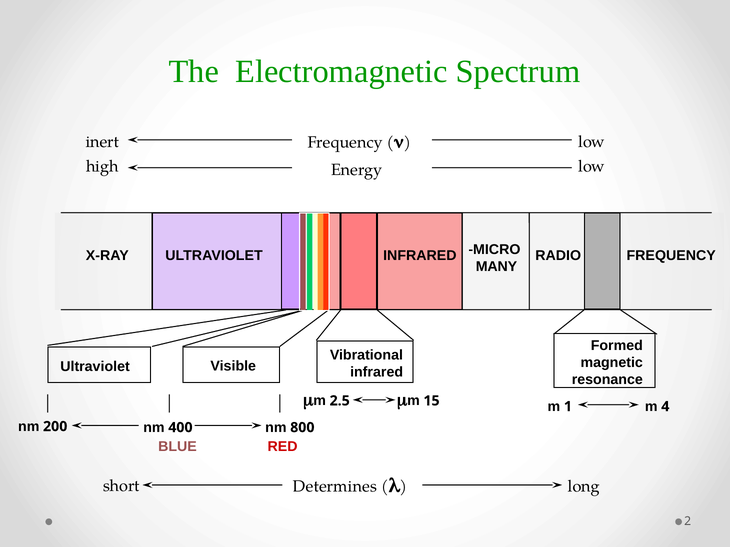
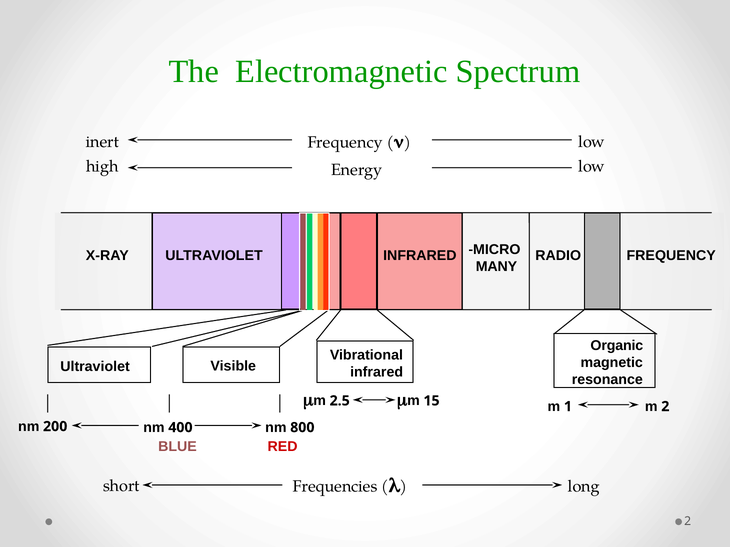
Formed: Formed -> Organic (617, 346)
m 4: 4 -> 2 (665, 407)
Determines: Determines -> Frequencies (335, 487)
